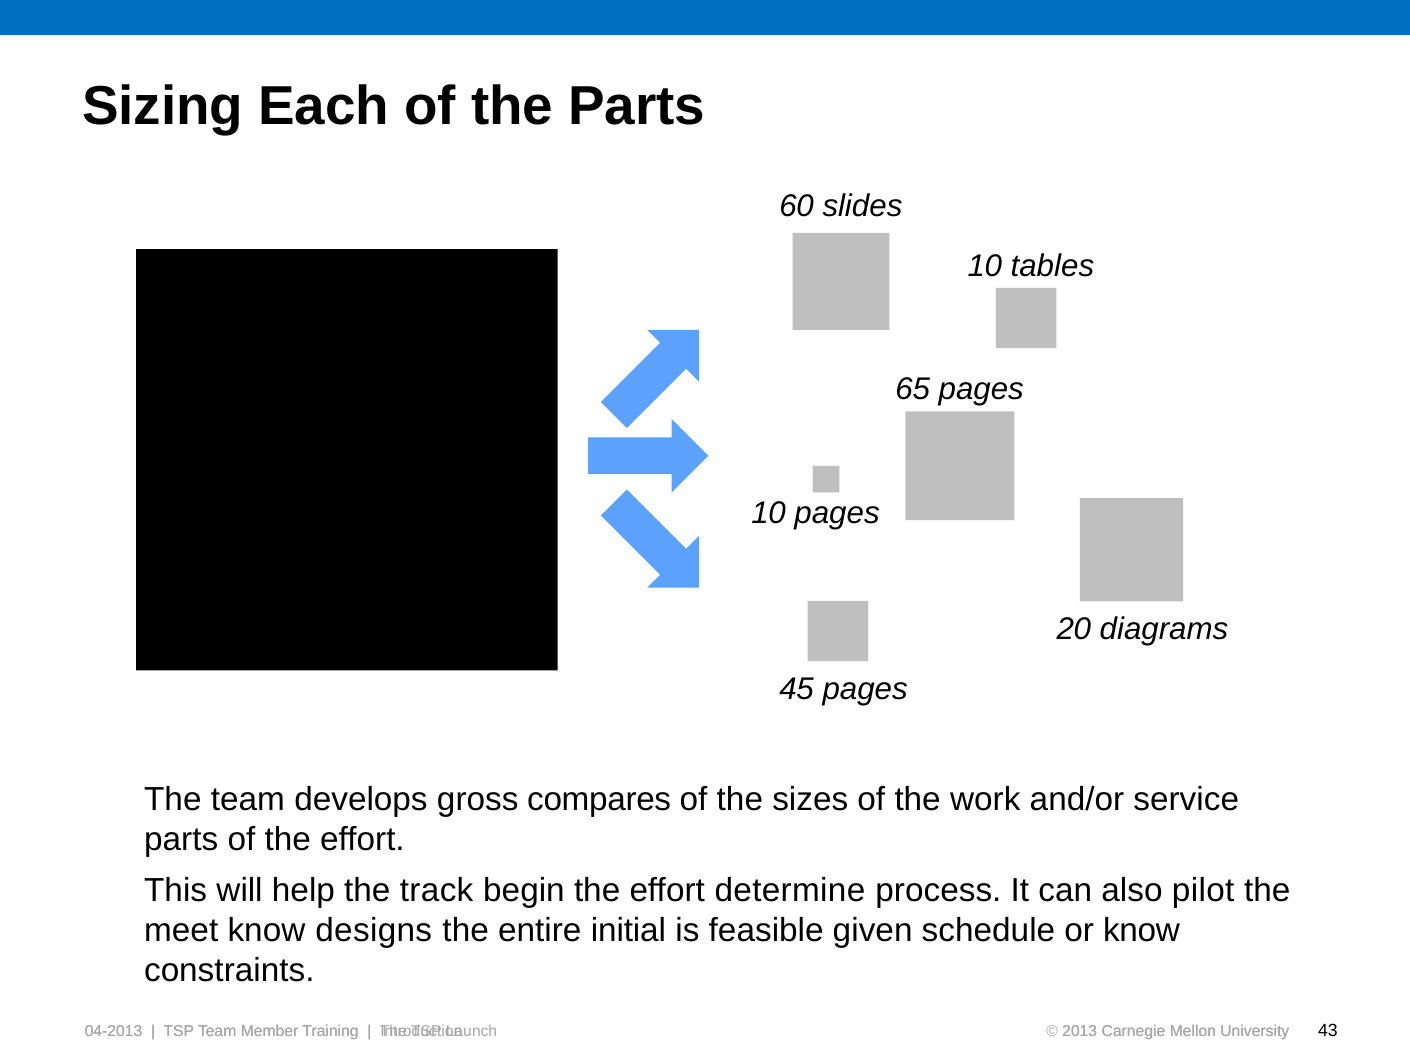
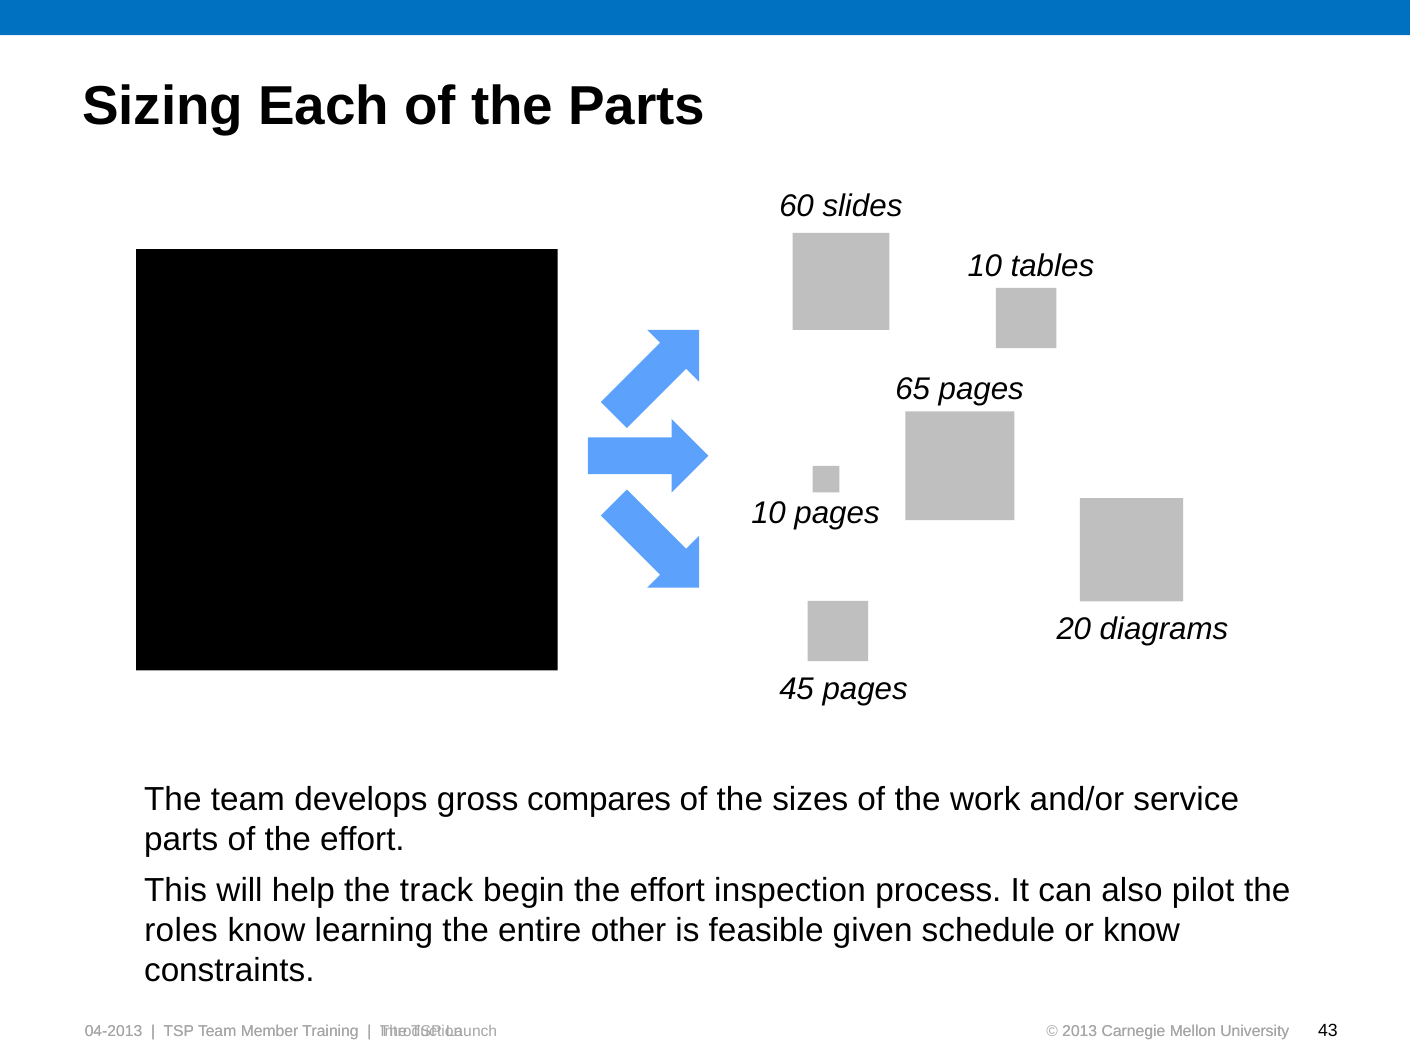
determine: determine -> inspection (790, 891)
meet: meet -> roles (181, 931)
designs: designs -> learning (374, 931)
initial: initial -> other (628, 931)
